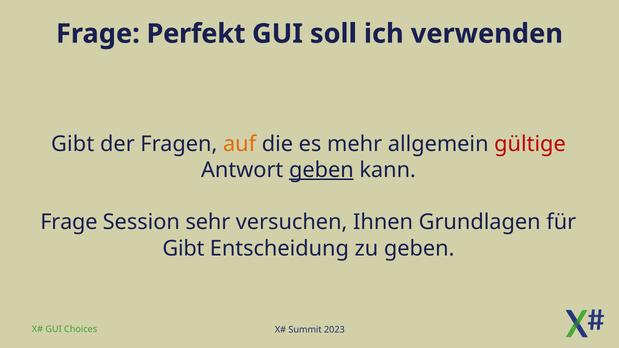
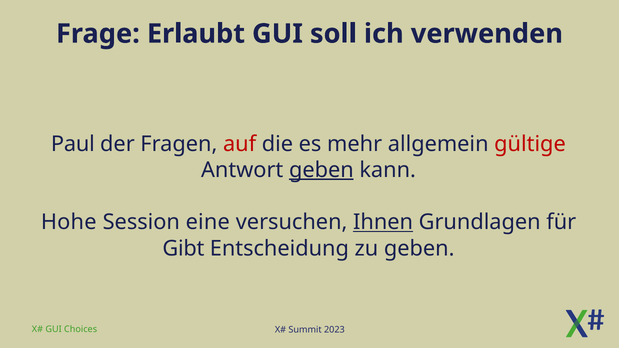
Perfekt: Perfekt -> Erlaubt (196, 34)
Gibt: Gibt -> Paul (73, 144)
auf colour: orange -> red (240, 144)
Frage: Frage -> Hohe (69, 222)
sehr: sehr -> eine (208, 222)
Ihnen underline: none -> present (383, 222)
